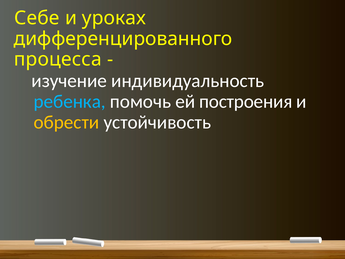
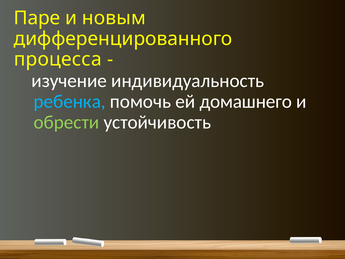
Себе: Себе -> Паре (37, 18)
уроках: уроках -> новым (114, 18)
построения: построения -> домашнего (246, 102)
обрести colour: yellow -> light green (66, 122)
